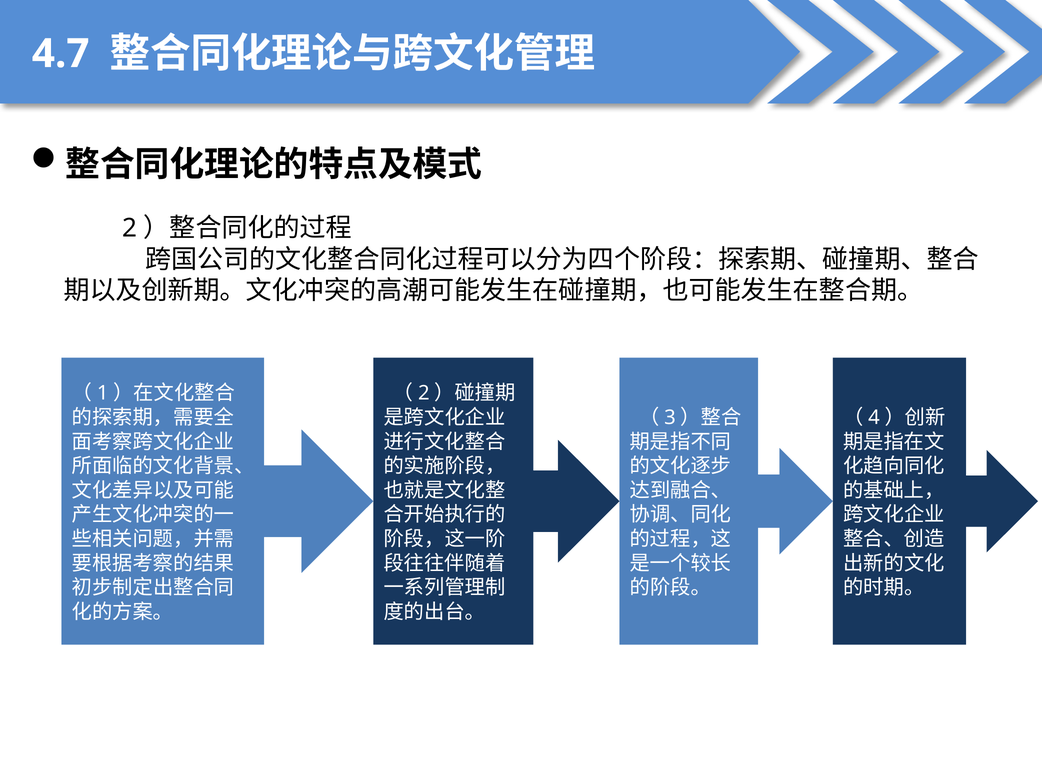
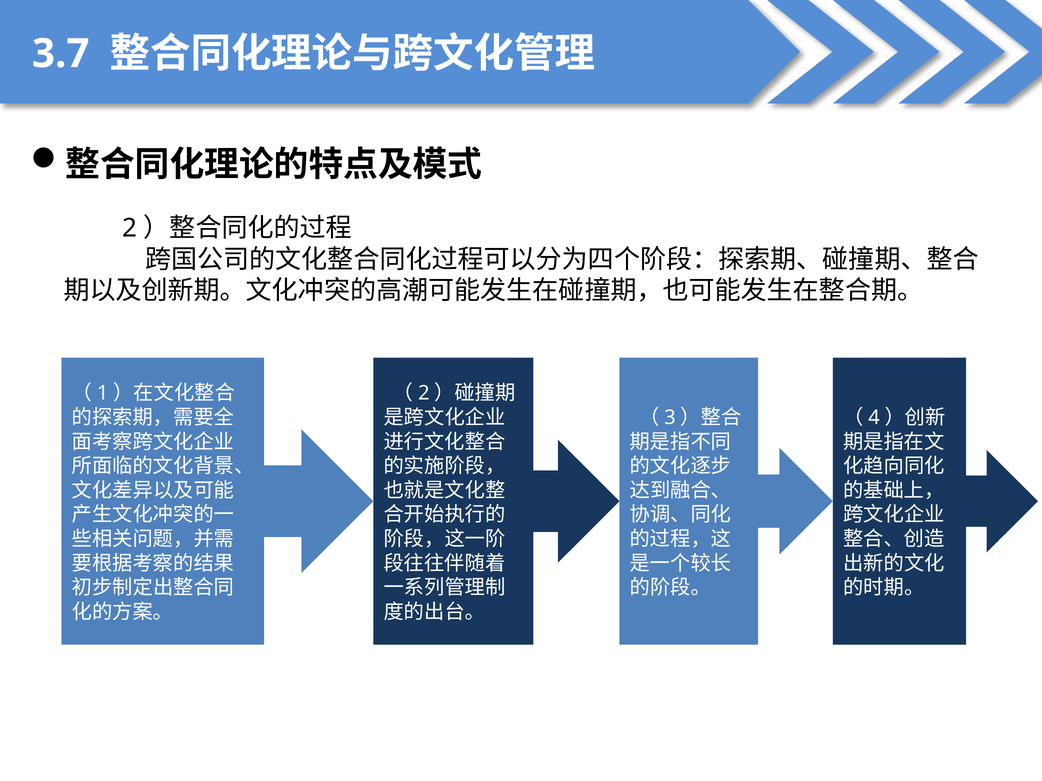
4.7: 4.7 -> 3.7 (61, 54)
